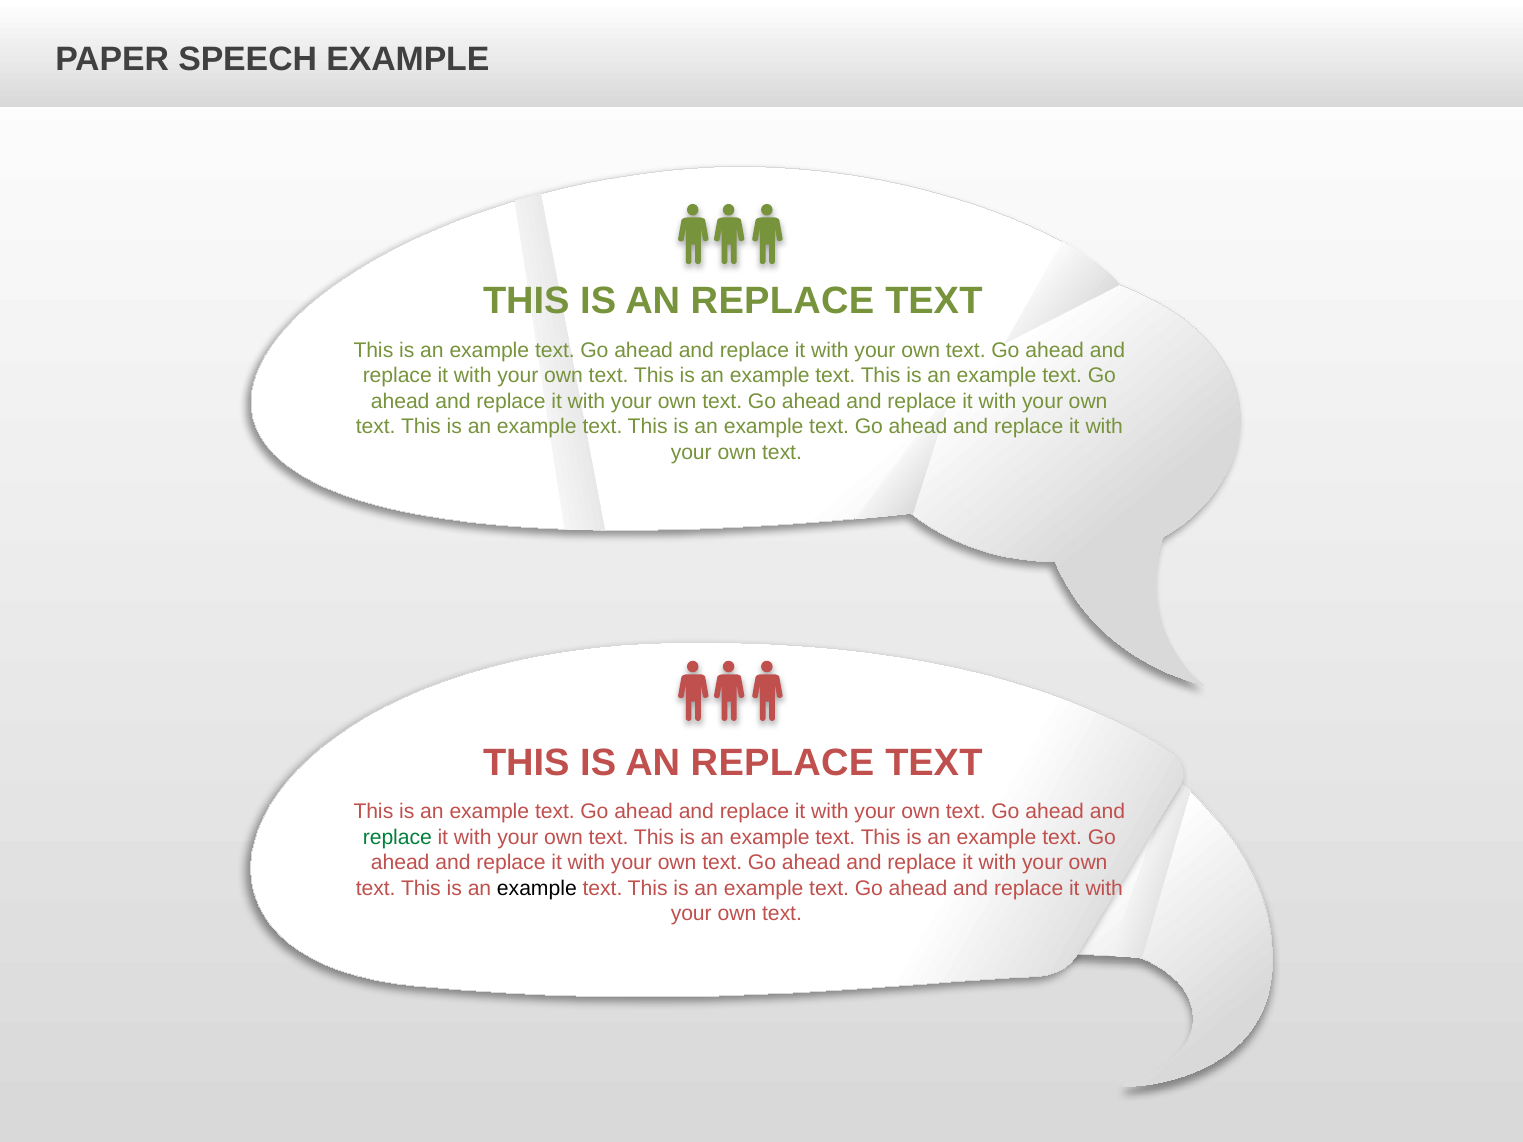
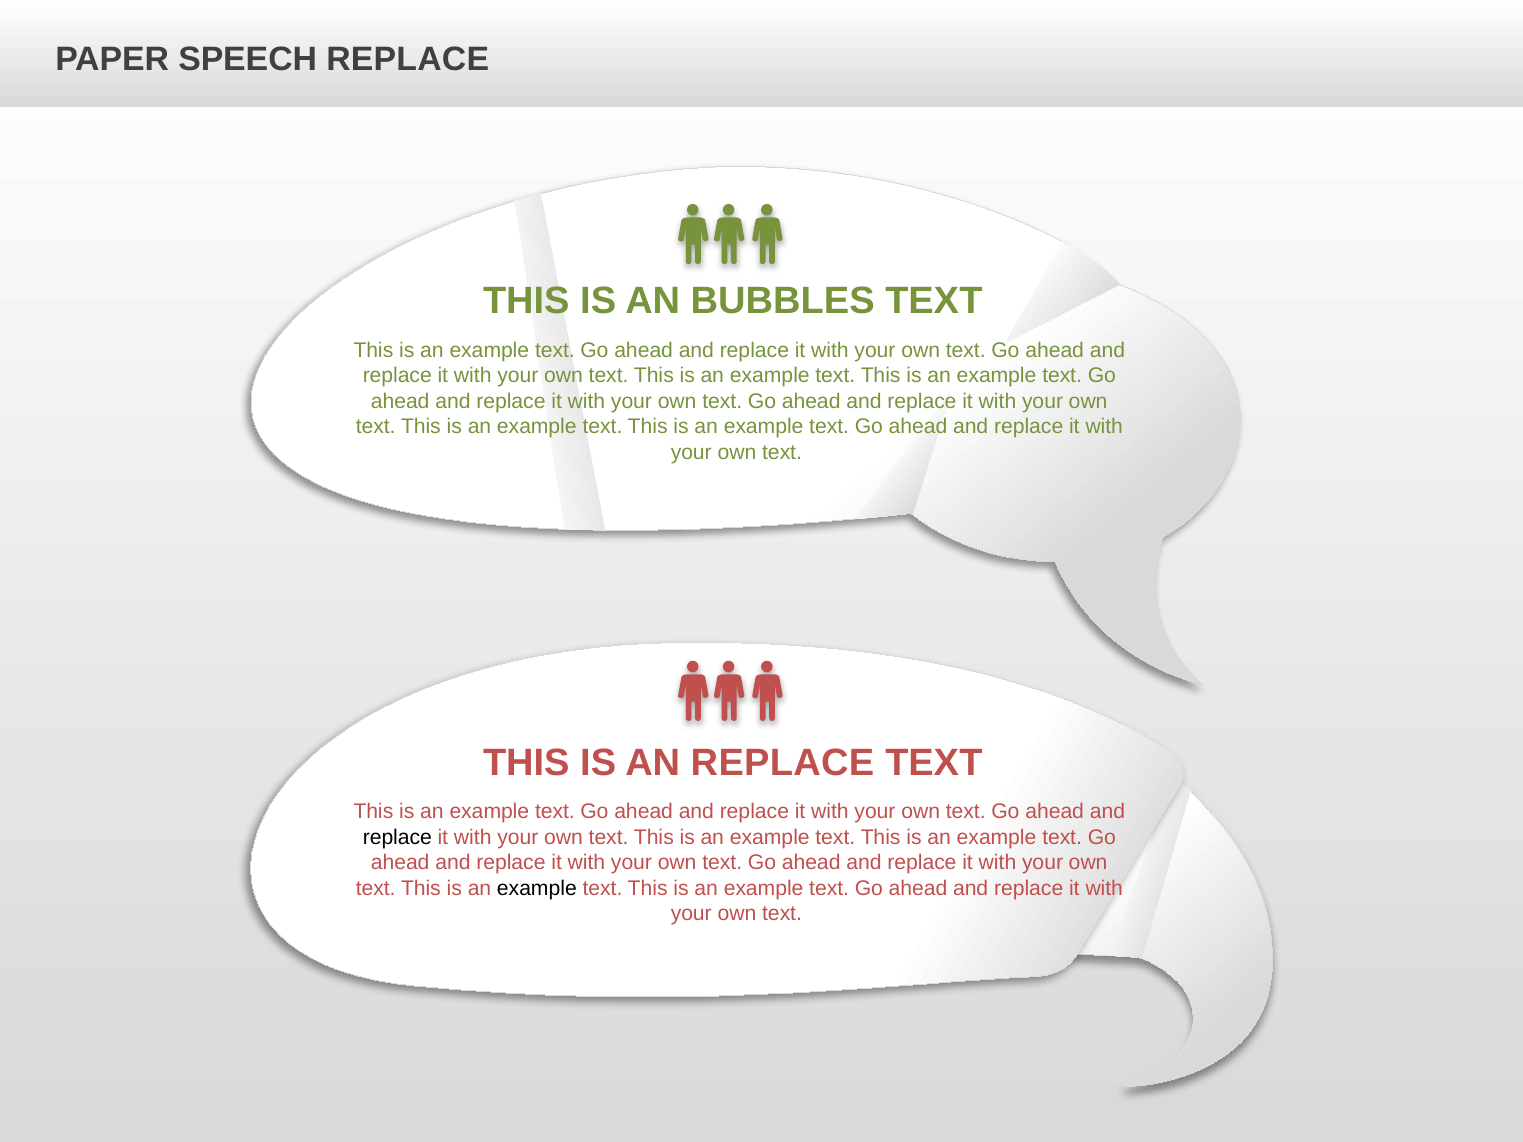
SPEECH EXAMPLE: EXAMPLE -> REPLACE (408, 59)
REPLACE: REPLACE -> BUBBLES (783, 301)
replace colour: green -> black (397, 838)
